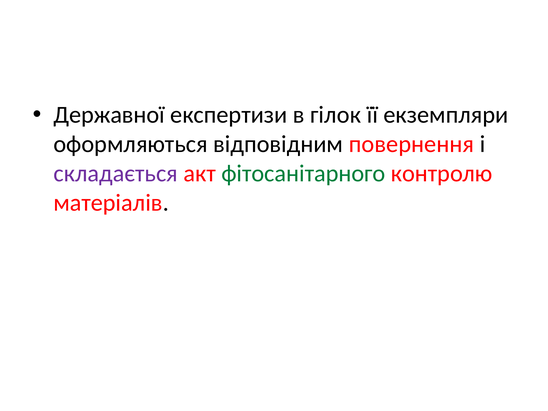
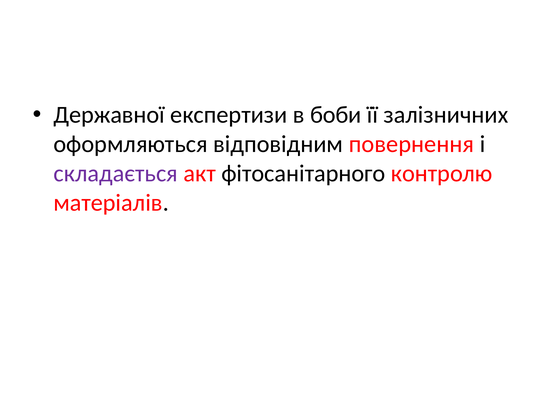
гілок: гілок -> боби (336, 115)
екземпляри: екземпляри -> залізничних (446, 115)
фітосанітарного colour: green -> black (303, 173)
